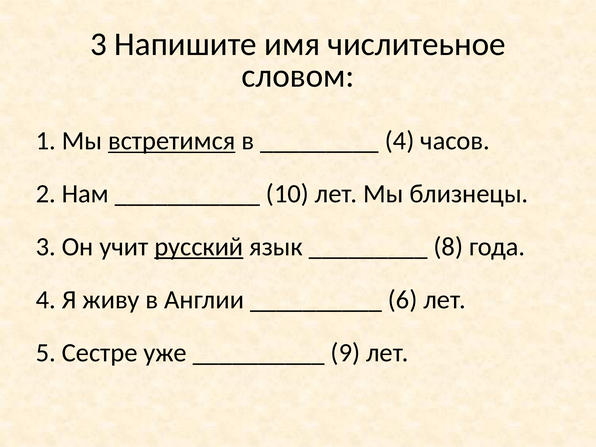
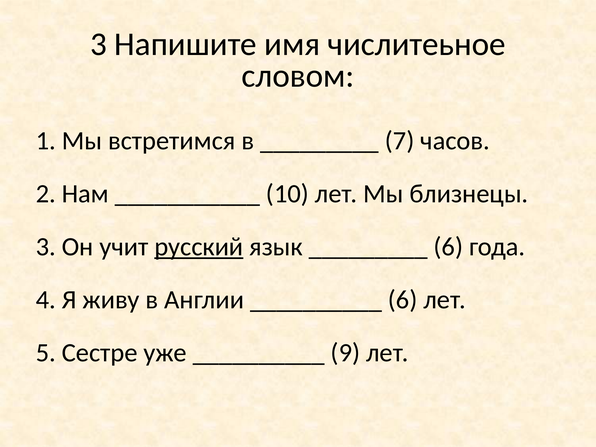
встретимся underline: present -> none (172, 141)
4: 4 -> 7 (400, 141)
8: 8 -> 6 (448, 247)
